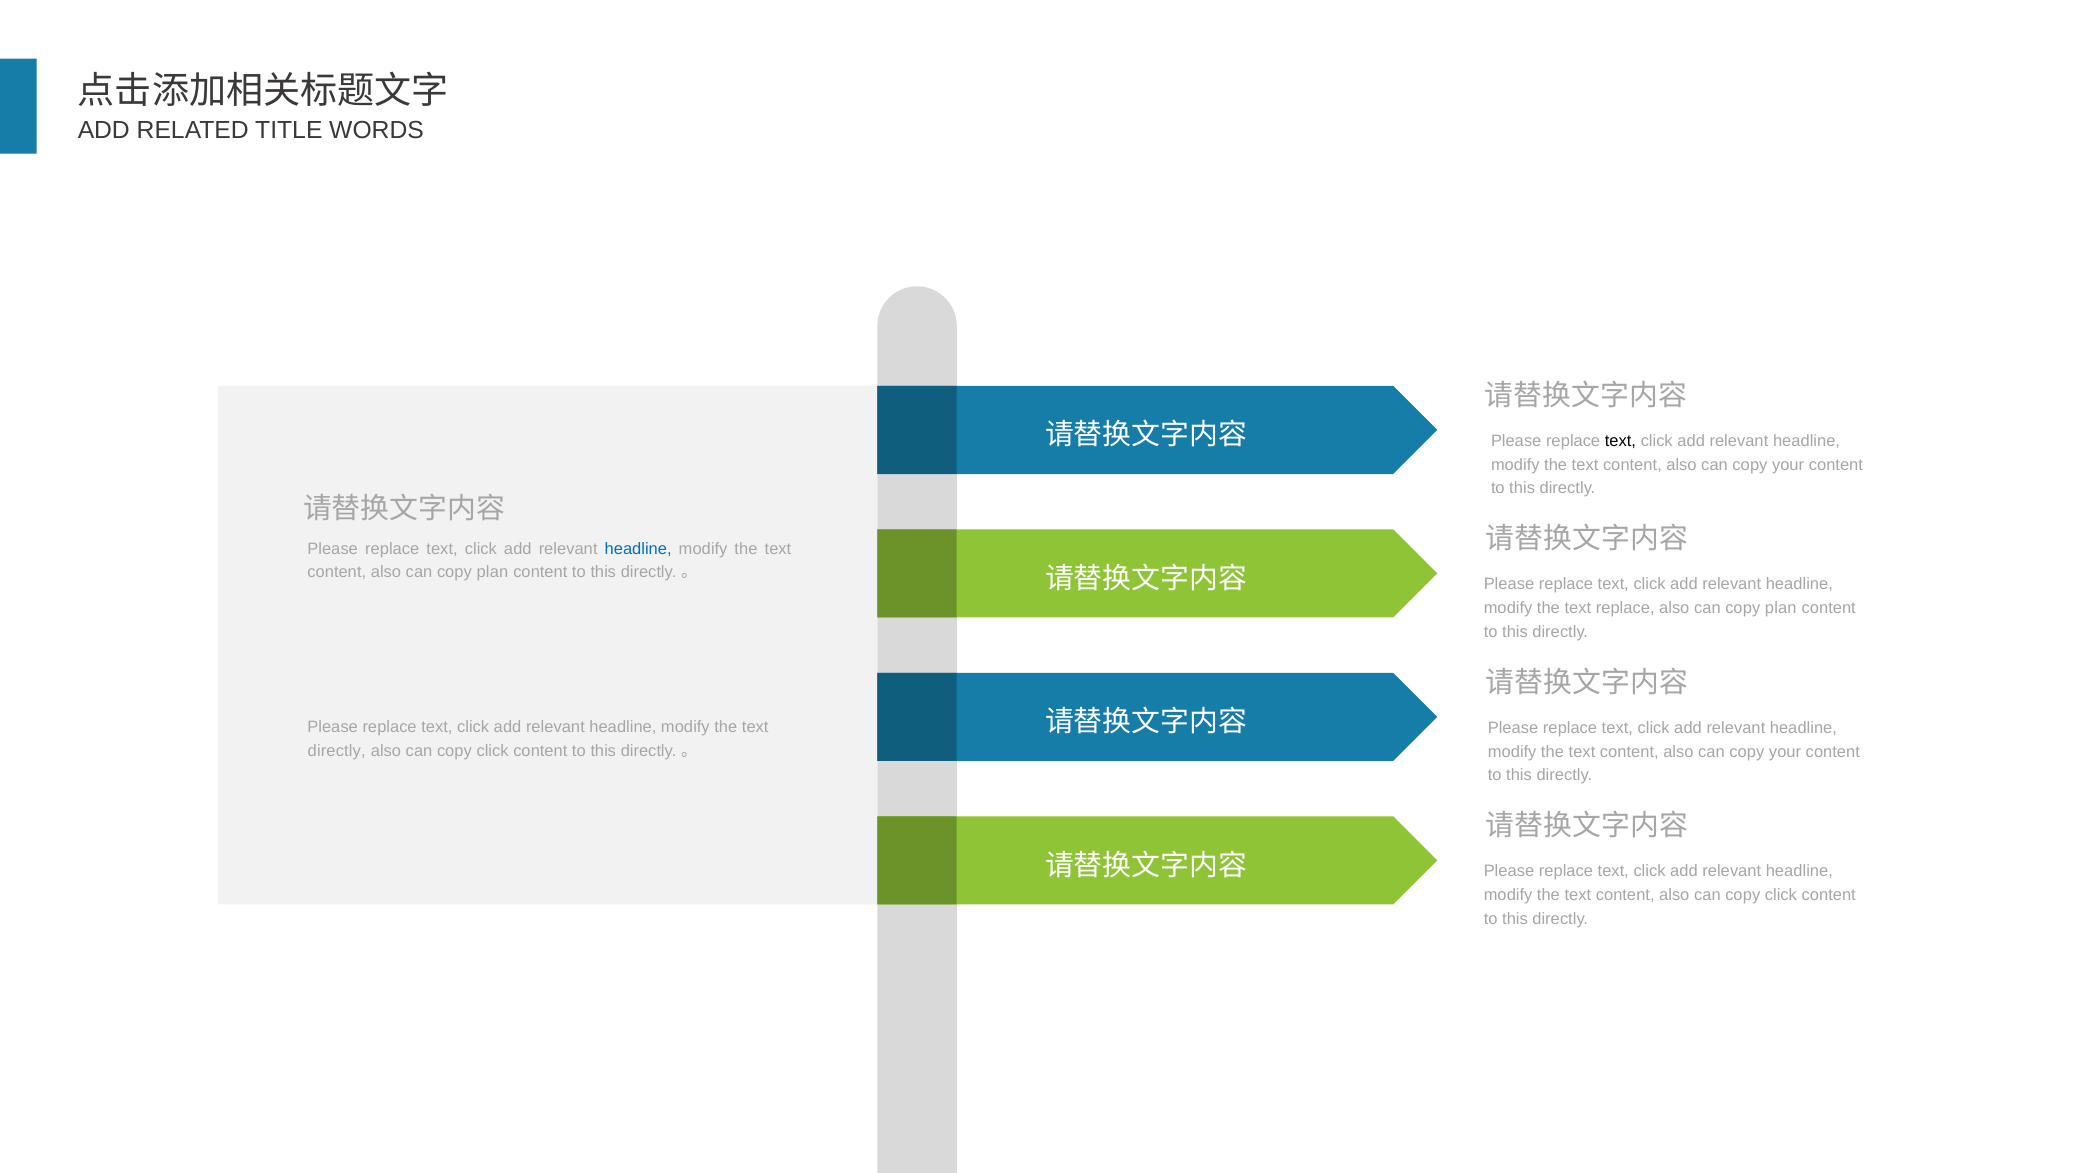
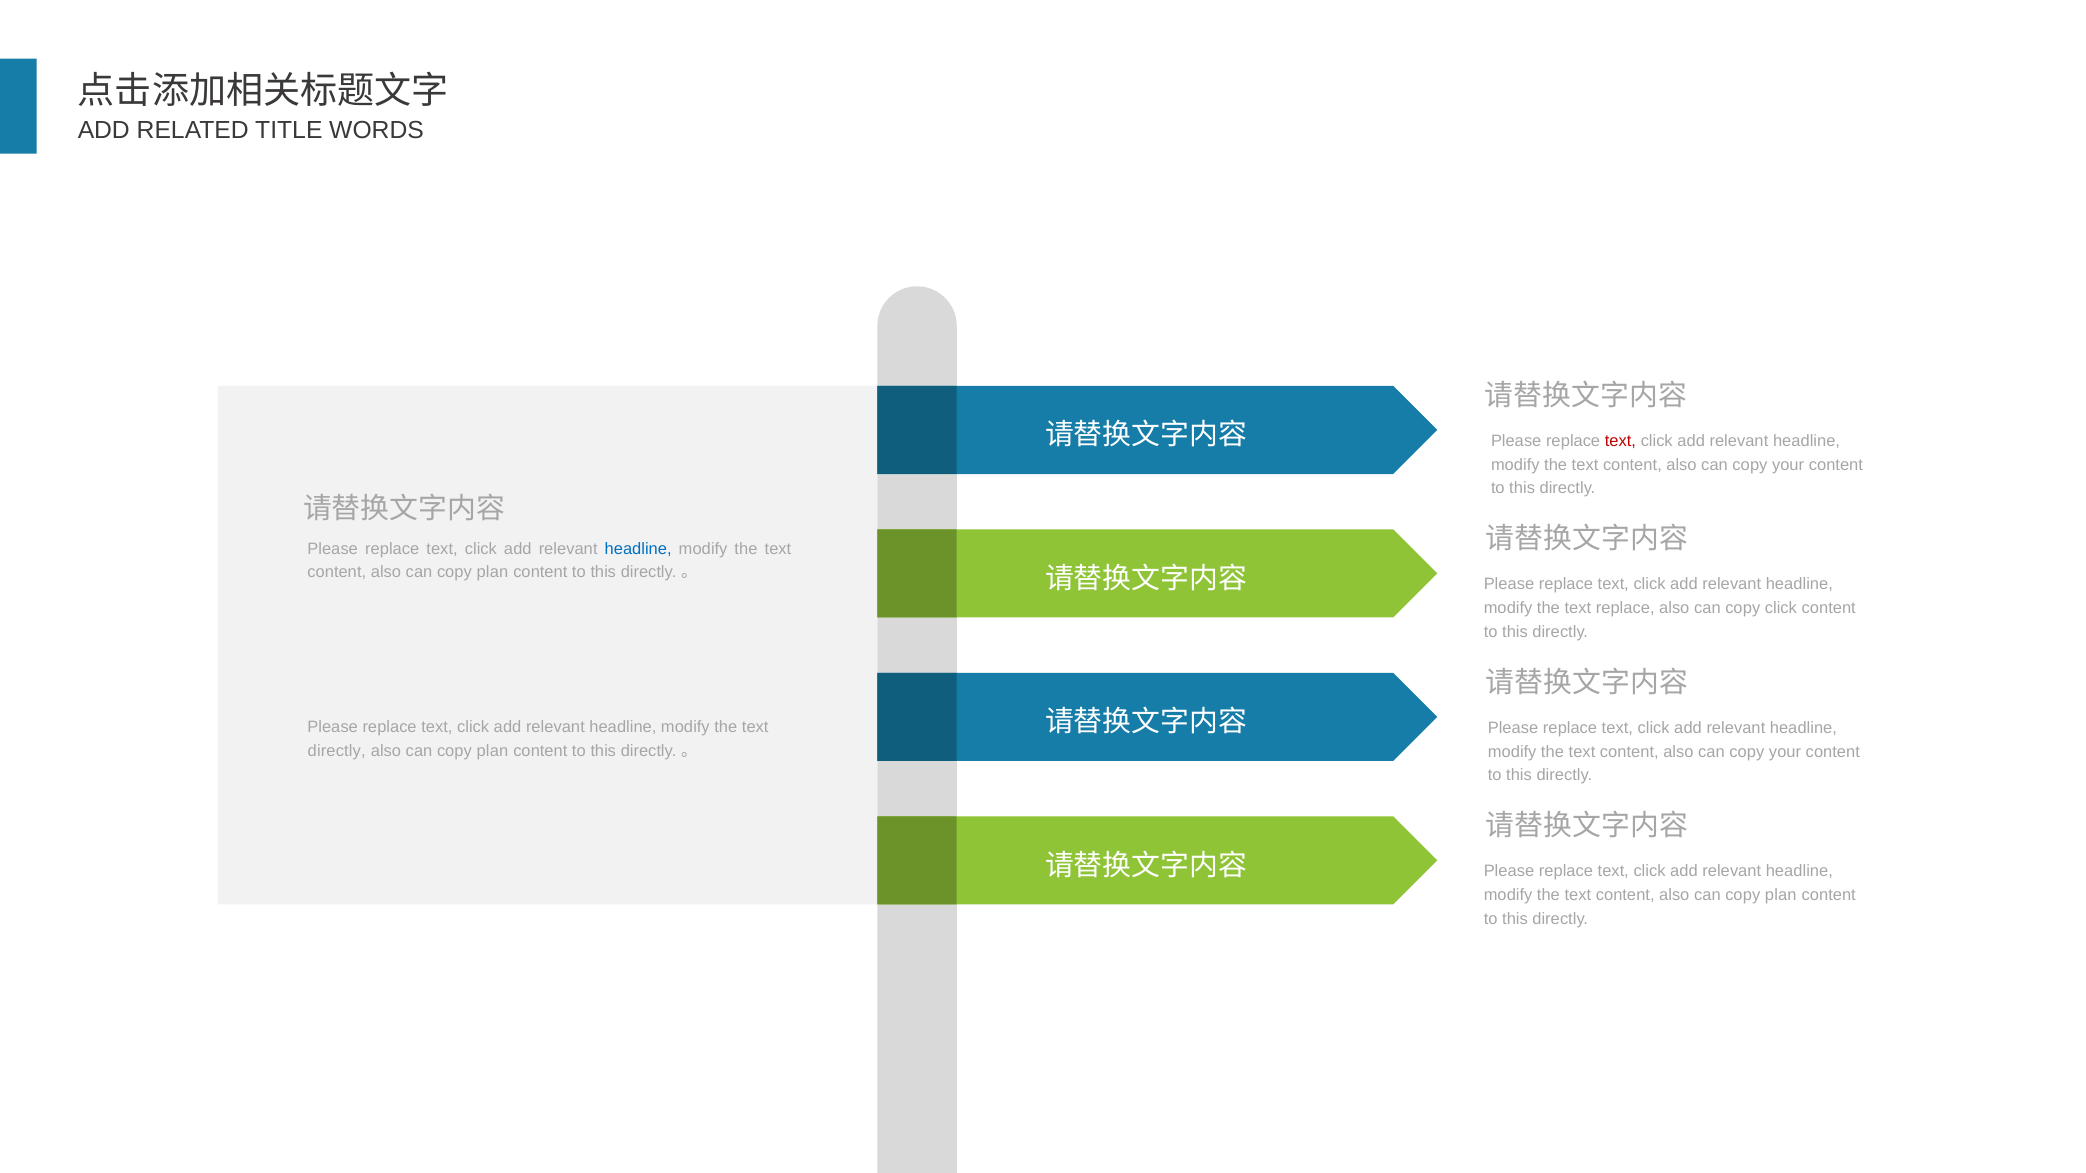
text colour: black -> red (1620, 441)
plan: plan -> click (1781, 608)
click: click -> plan (492, 751)
click: click -> plan (1781, 895)
